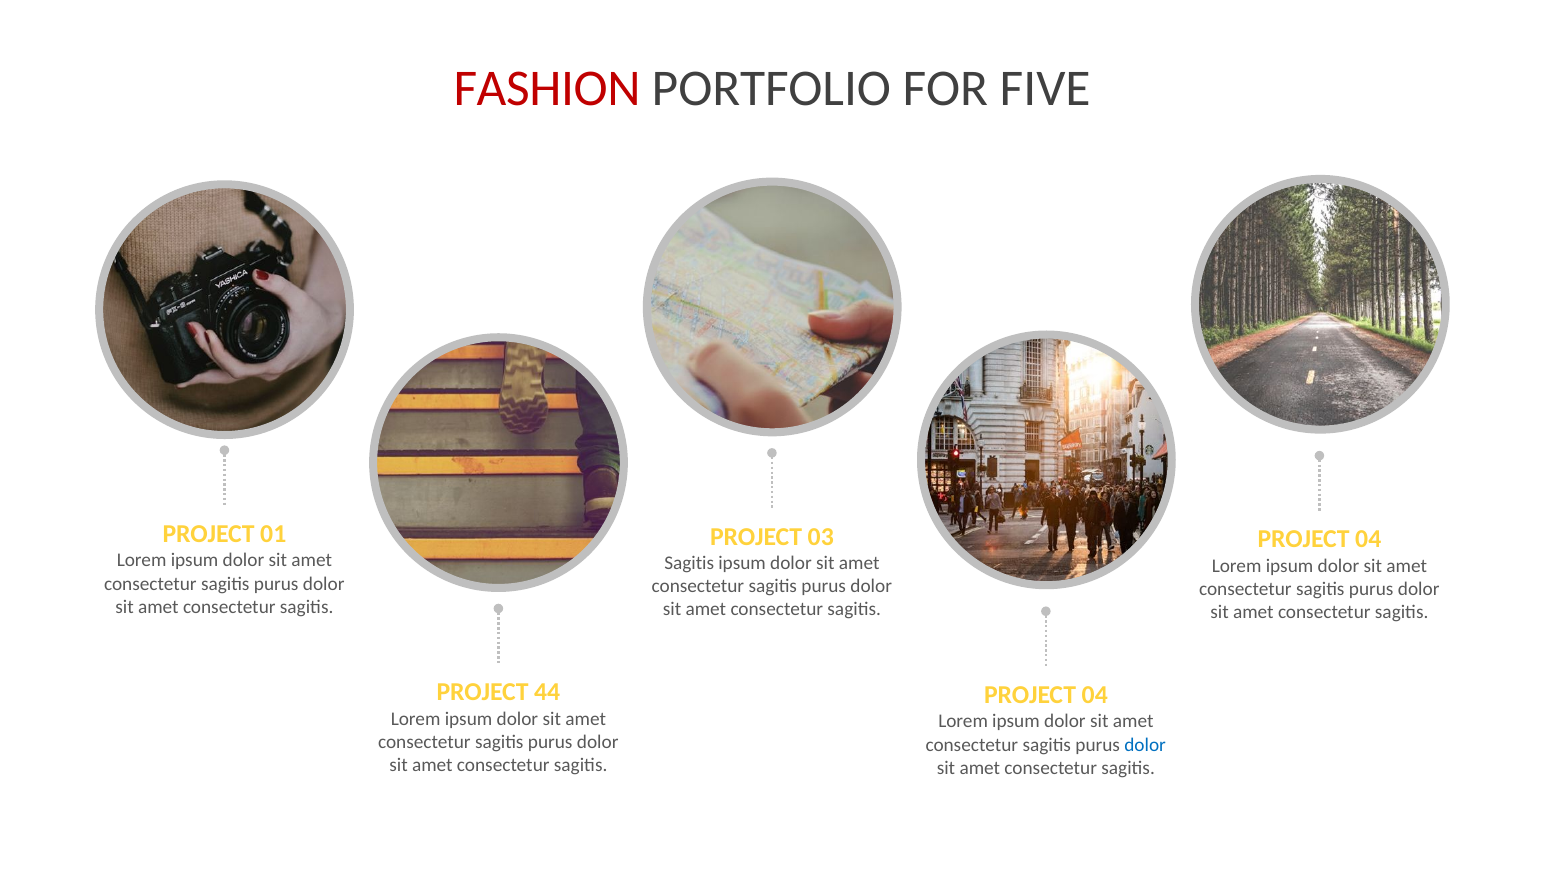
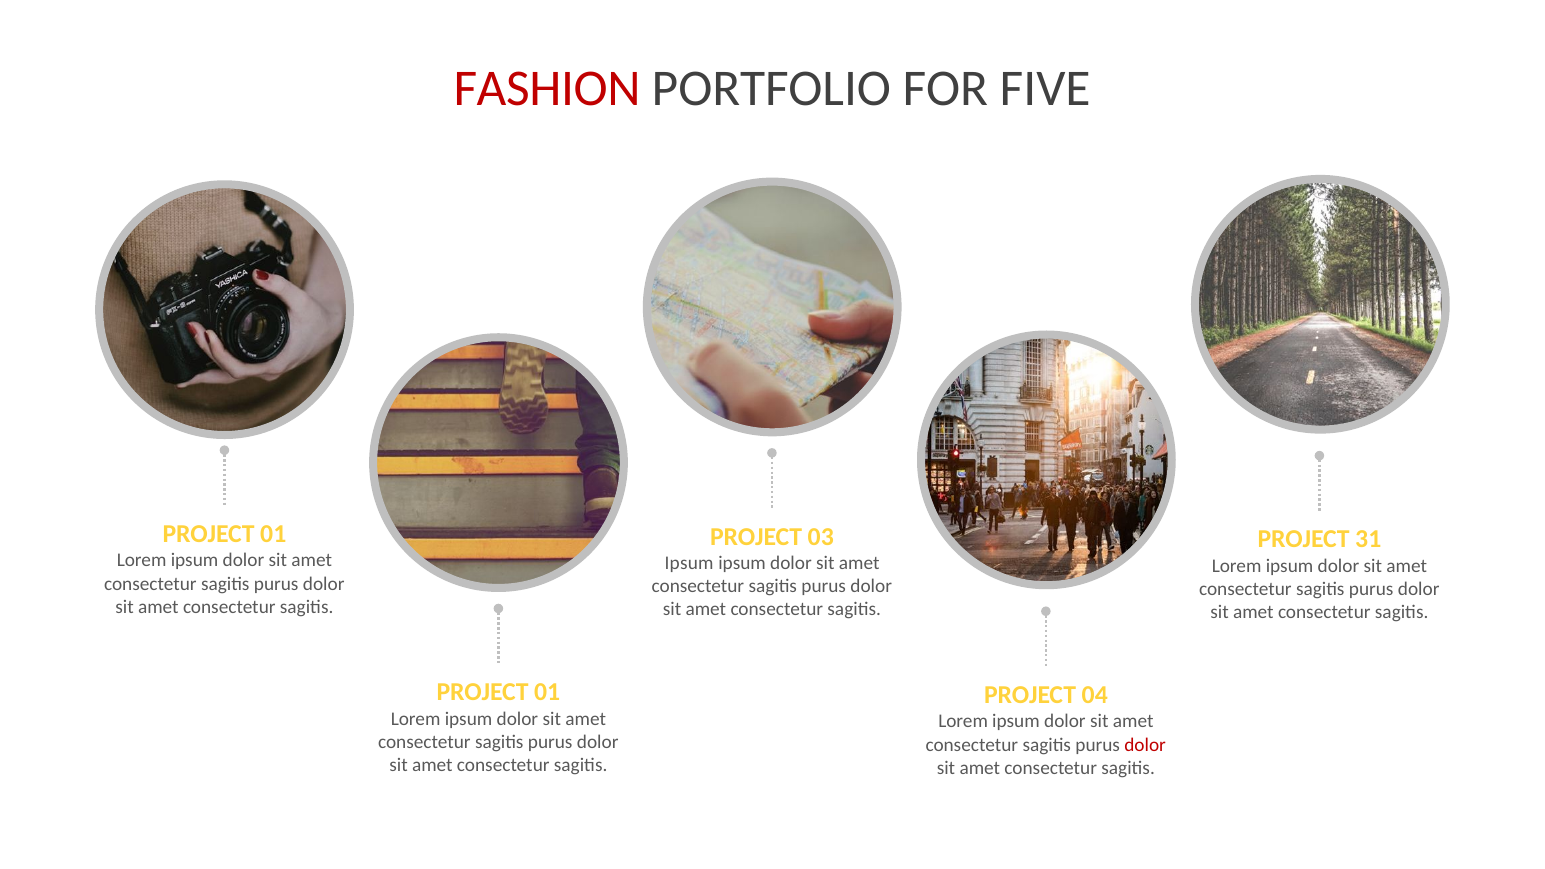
04: 04 -> 31 (1368, 539)
Sagitis: Sagitis -> Ipsum (689, 563)
44: 44 -> 01 (547, 692)
dolor colour: blue -> red (1145, 745)
